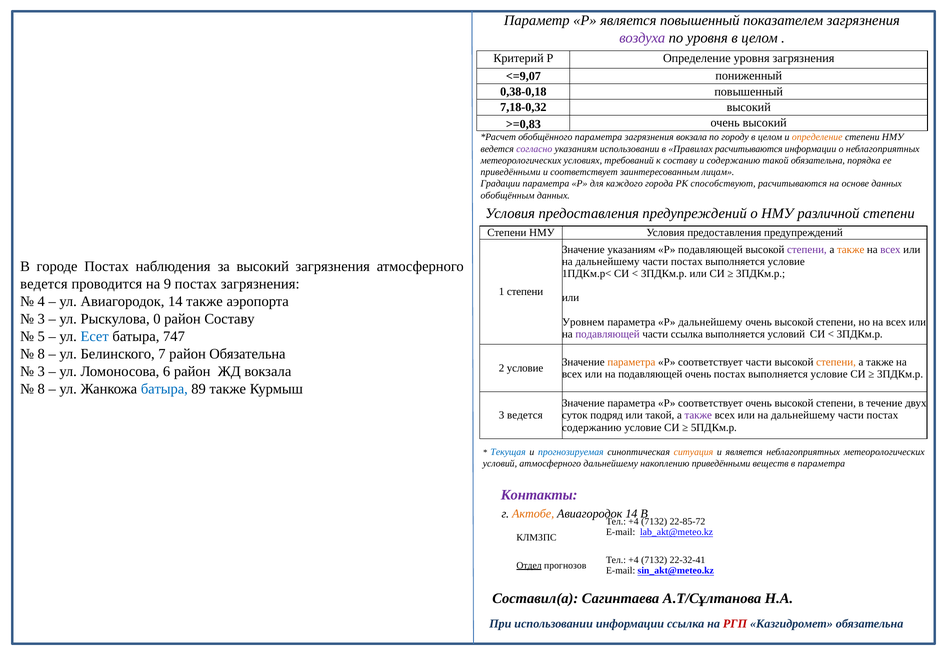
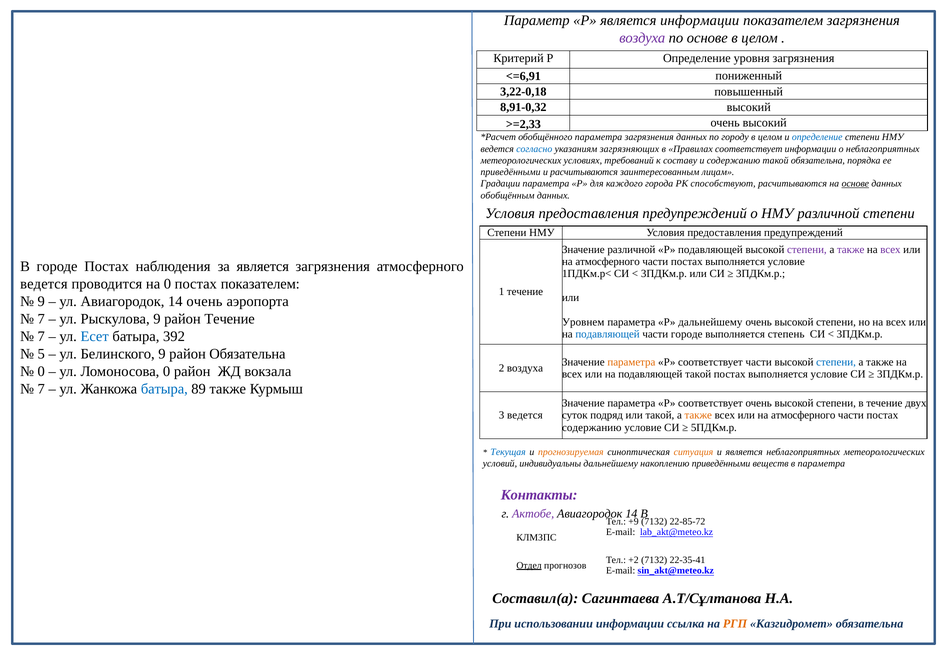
является повышенный: повышенный -> информации (700, 20)
по уровня: уровня -> основе (707, 38)
<=9,07: <=9,07 -> <=6,91 (523, 76)
0,38-0,18: 0,38-0,18 -> 3,22-0,18 (523, 92)
7,18-0,32: 7,18-0,32 -> 8,91-0,32 (523, 107)
>=0,83: >=0,83 -> >=2,33 (523, 124)
загрязнения вокзала: вокзала -> данных (691, 137)
определение colour: orange -> blue (817, 137)
согласно colour: purple -> blue (534, 149)
указаниям использовании: использовании -> загрязняющих (629, 149)
Правилах расчитываются: расчитываются -> соответствует (749, 149)
и соответствует: соответствует -> расчитываются (584, 172)
основе underline: none -> present (855, 184)
Значение указаниям: указаниям -> различной (631, 250)
также colour: orange -> purple (851, 250)
дальнейшему: дальнейшему -> атмосферного (608, 262)
за высокий: высокий -> является (263, 267)
на 9: 9 -> 0 (167, 284)
постах загрязнения: загрязнения -> показателем (260, 284)
1 степени: степени -> течение (525, 292)
4: 4 -> 9 (41, 302)
14 также: также -> очень (204, 302)
3: 3 -> 7 (41, 319)
Рыскулова 0: 0 -> 9 (157, 319)
район Составу: Составу -> Течение (230, 319)
подавляющей colour: purple -> blue (608, 334)
части ссылка: ссылка -> городе (687, 334)
выполняется условий: условий -> степень (786, 334)
5: 5 -> 7 (41, 337)
747: 747 -> 392 (174, 337)
8: 8 -> 5 (41, 354)
Белинского 7: 7 -> 9 (162, 354)
степени colour: orange -> blue (836, 362)
2 условие: условие -> воздуха (525, 368)
3: 3 -> 0 (41, 372)
Ломоносова 6: 6 -> 0 (167, 372)
подавляющей очень: очень -> такой (698, 374)
8: 8 -> 7 (41, 389)
также colour: purple -> orange (698, 416)
дальнейшему: дальнейшему -> атмосферного (803, 416)
прогнозируемая colour: blue -> orange (571, 452)
условий атмосферного: атмосферного -> индивидуальны (550, 464)
Актобе colour: orange -> purple (533, 514)
+4: +4 -> +9 (634, 522)
+4: +4 -> +2 (634, 561)
22-32-41: 22-32-41 -> 22-35-41 (687, 561)
РГП colour: red -> orange (735, 624)
